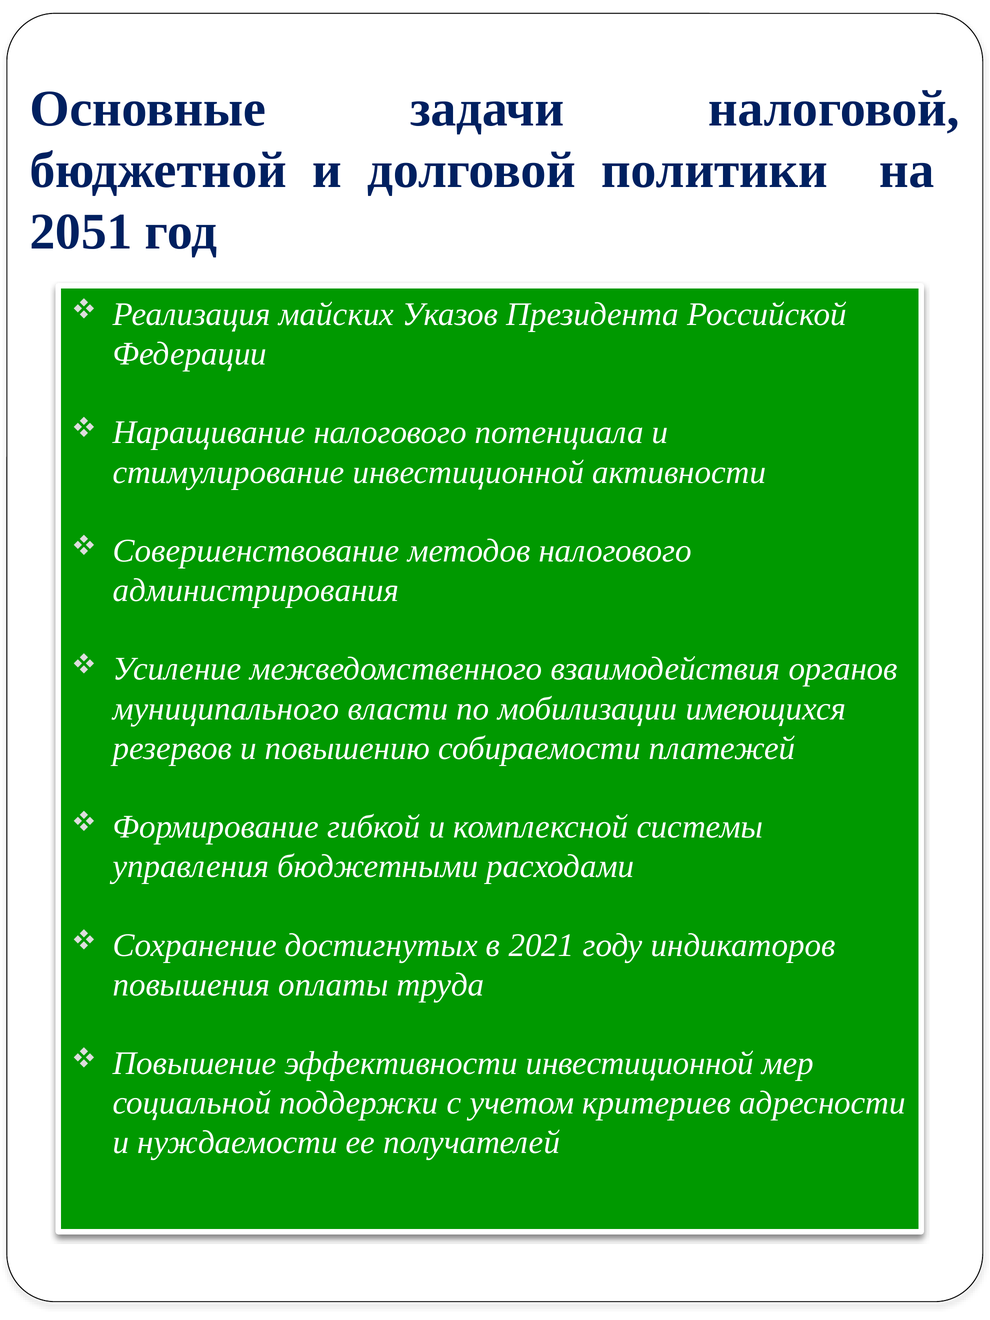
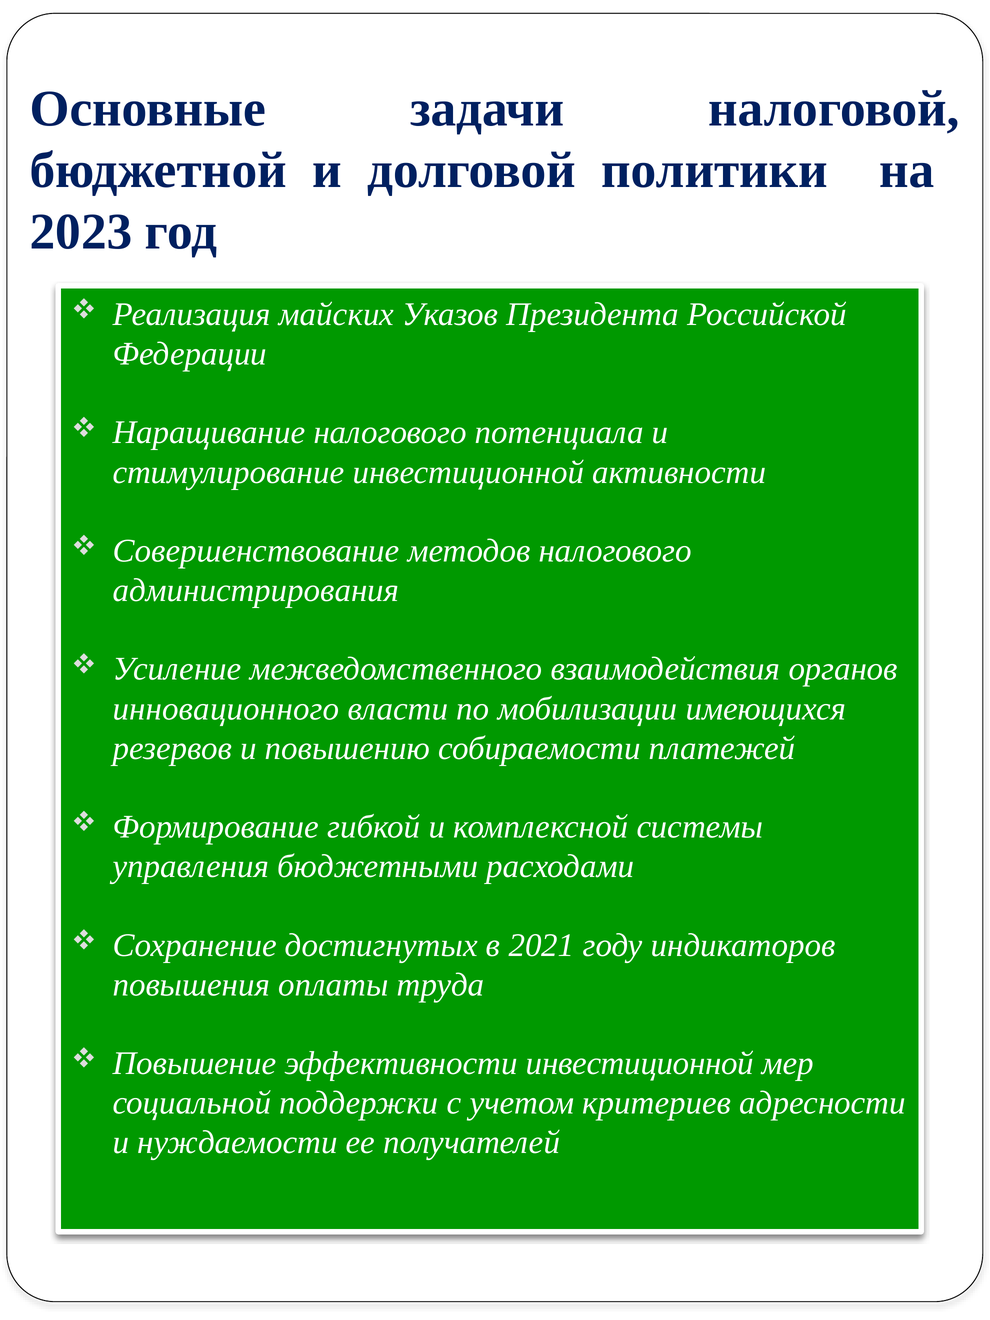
2051: 2051 -> 2023 (81, 232)
муниципального: муниципального -> инновационного (226, 709)
